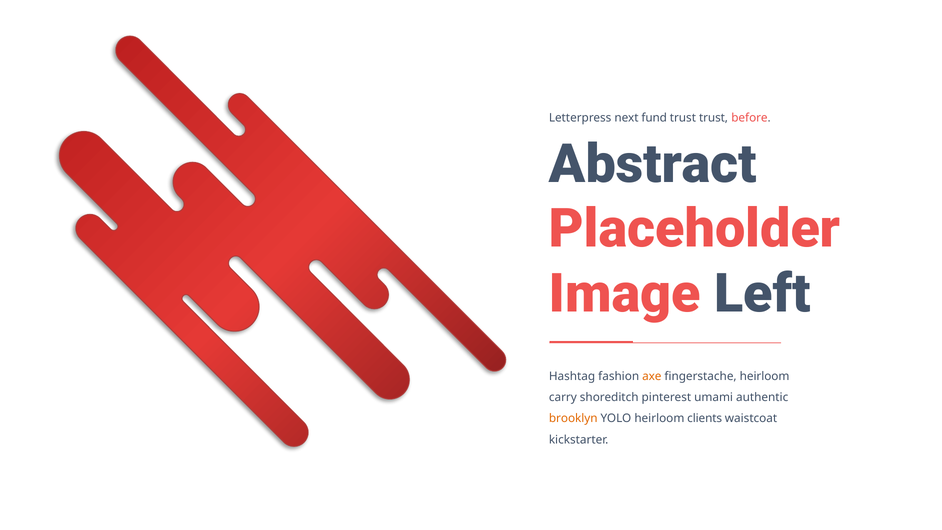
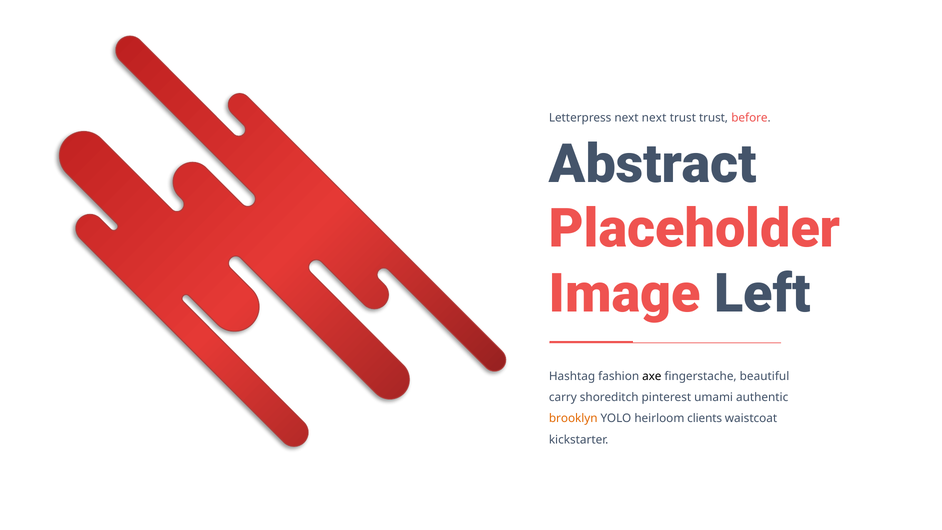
next fund: fund -> next (654, 118)
axe colour: orange -> black (652, 376)
fingerstache heirloom: heirloom -> beautiful (765, 376)
